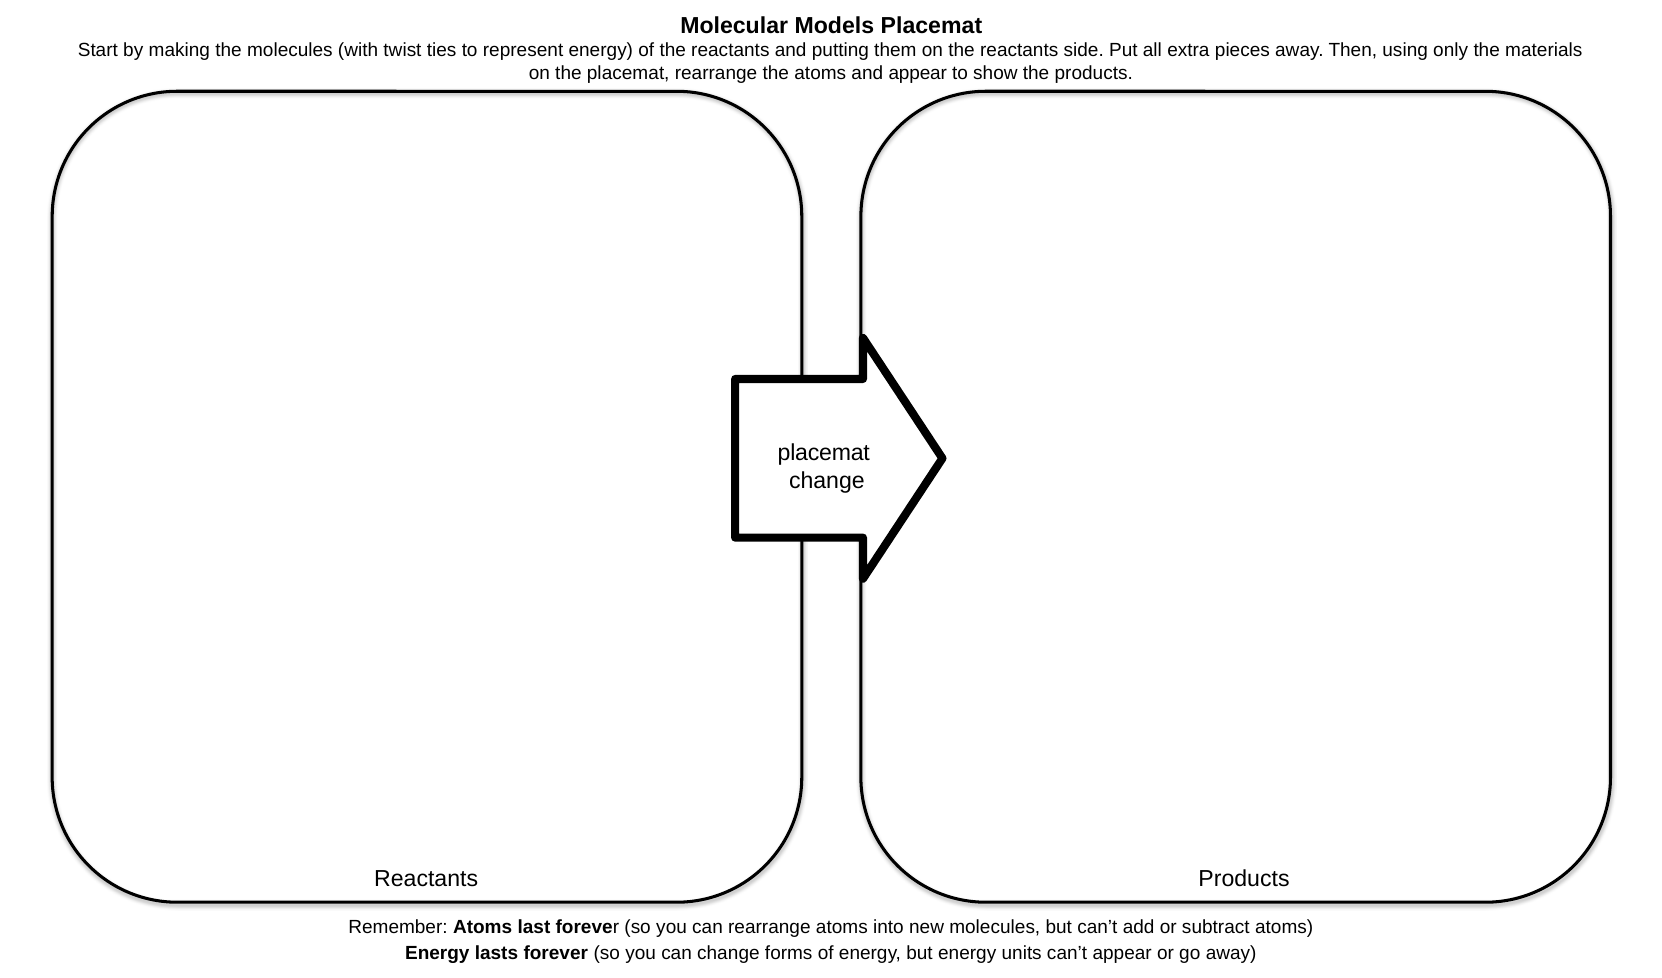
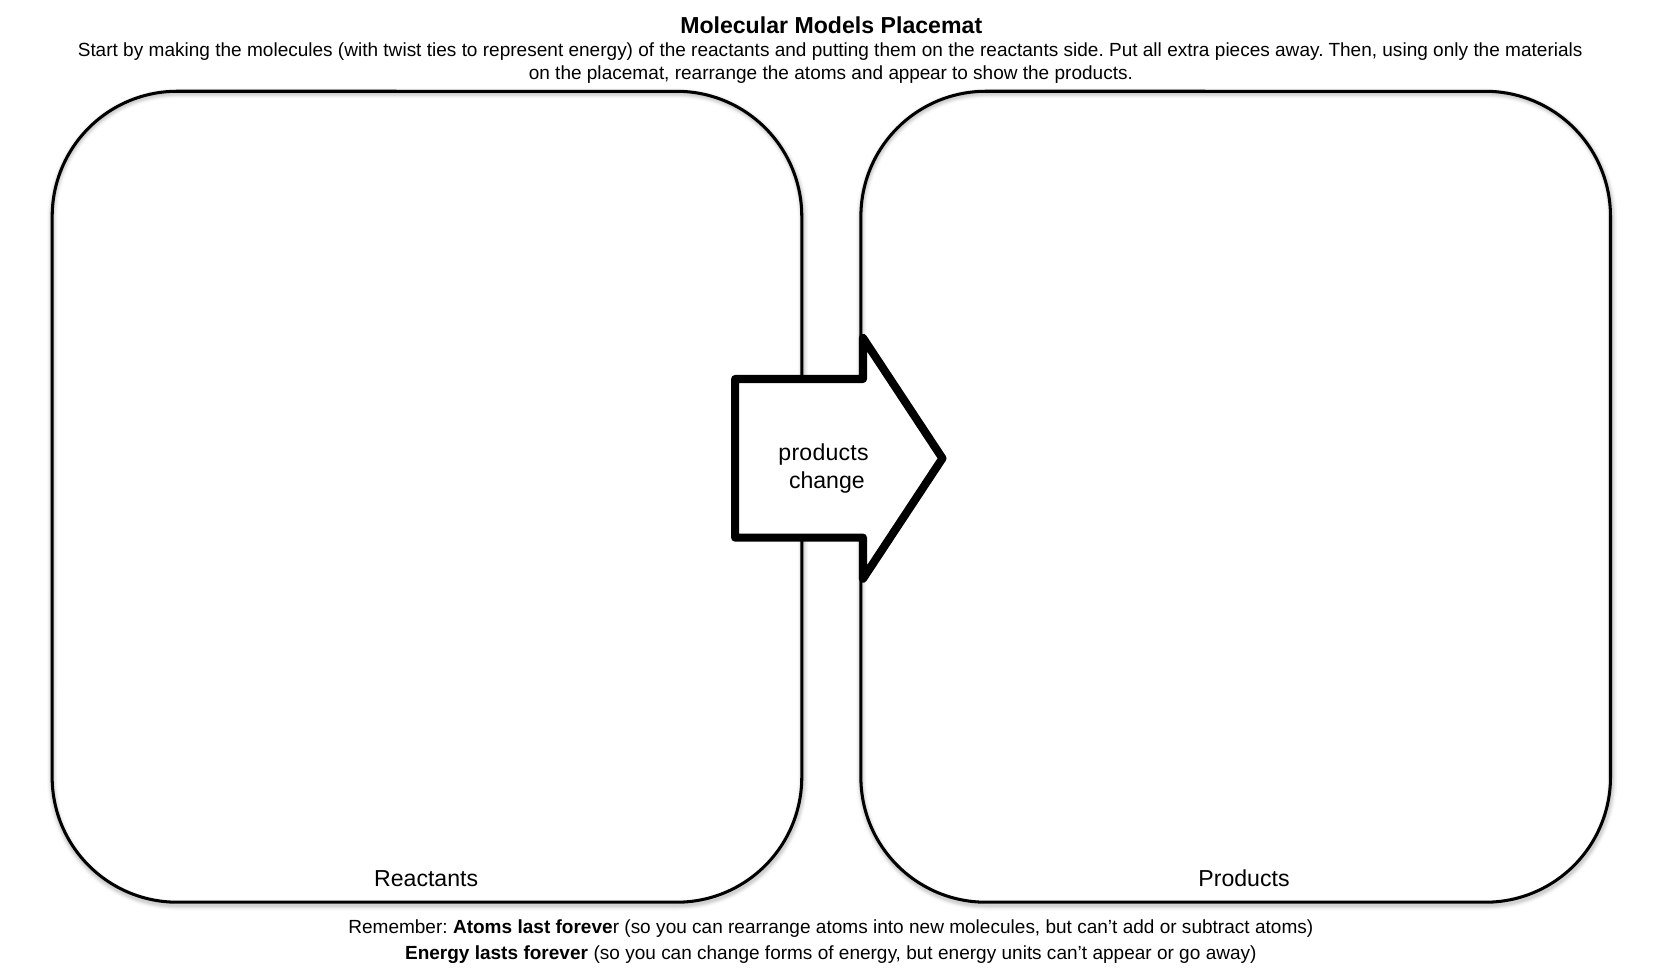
placemat: placemat -> products (824, 453)
